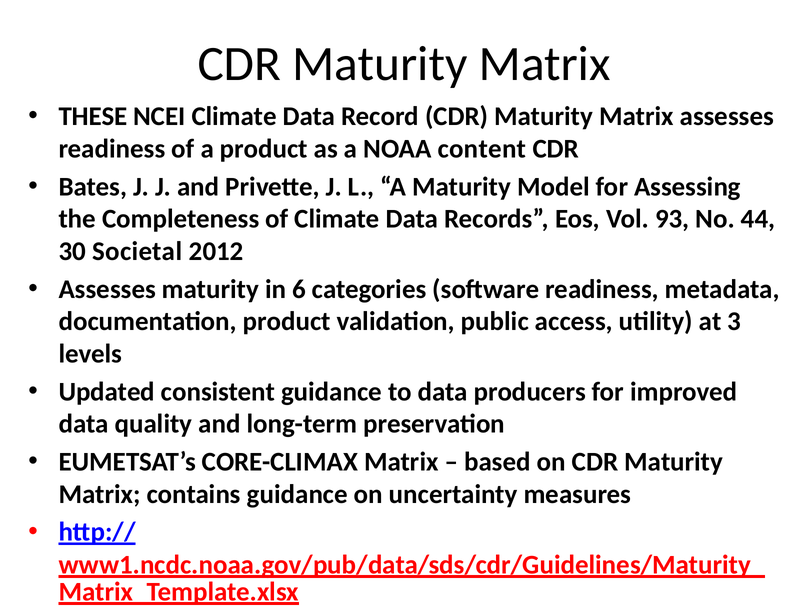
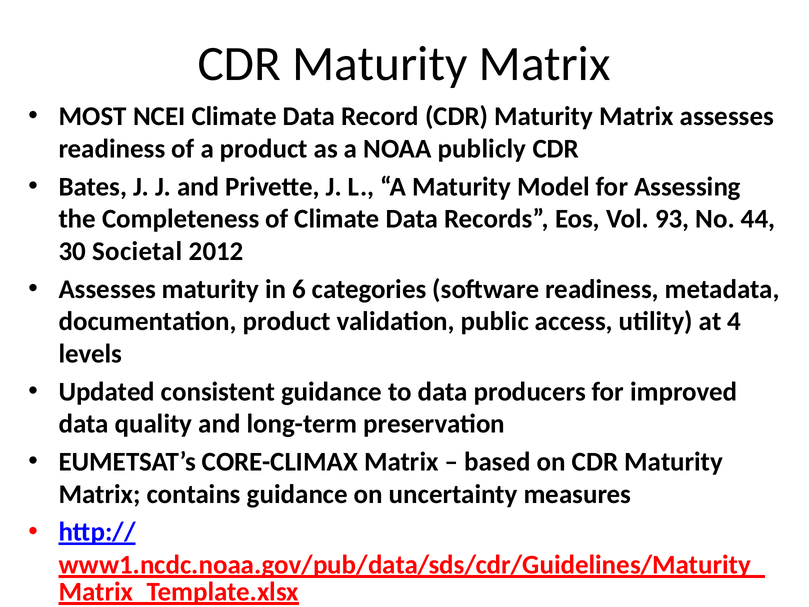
THESE: THESE -> MOST (93, 116)
content: content -> publicly (482, 149)
3: 3 -> 4 (734, 321)
